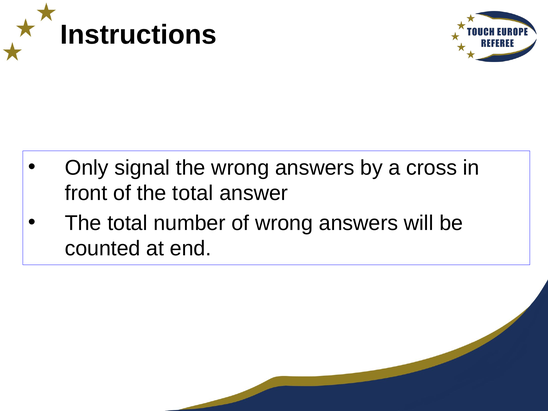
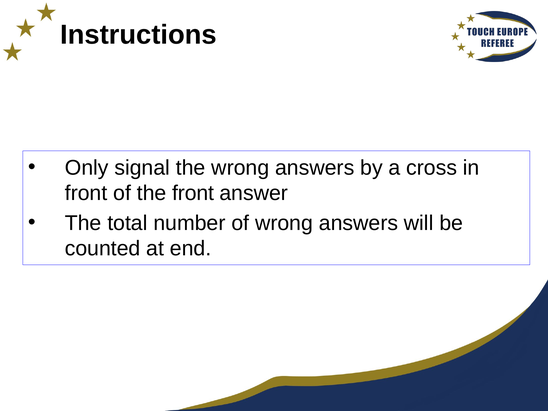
of the total: total -> front (193, 193)
